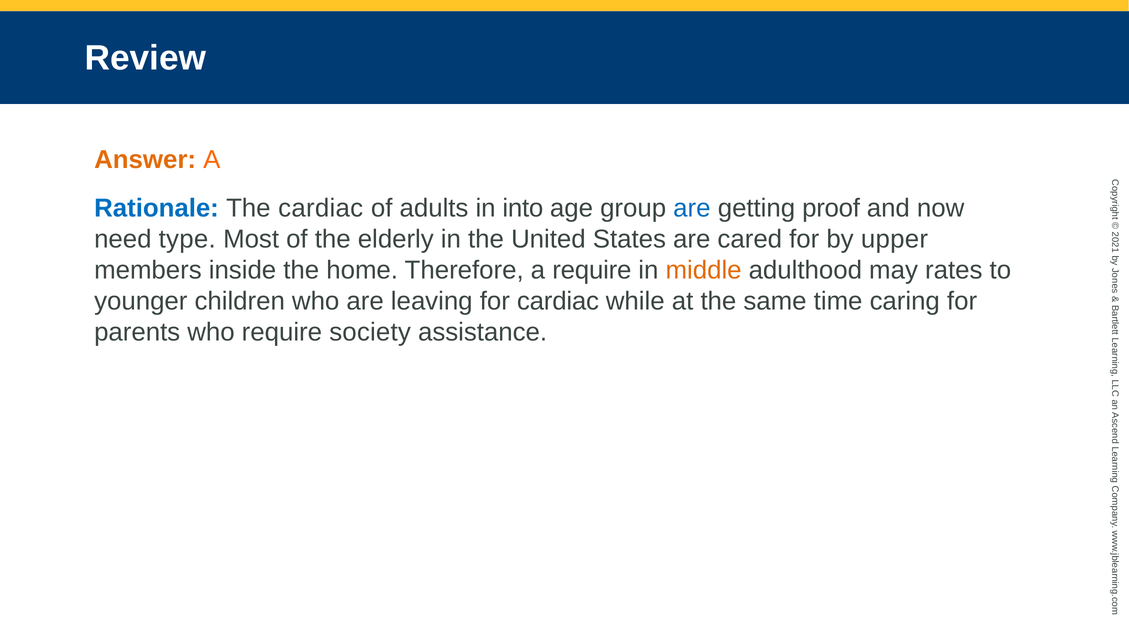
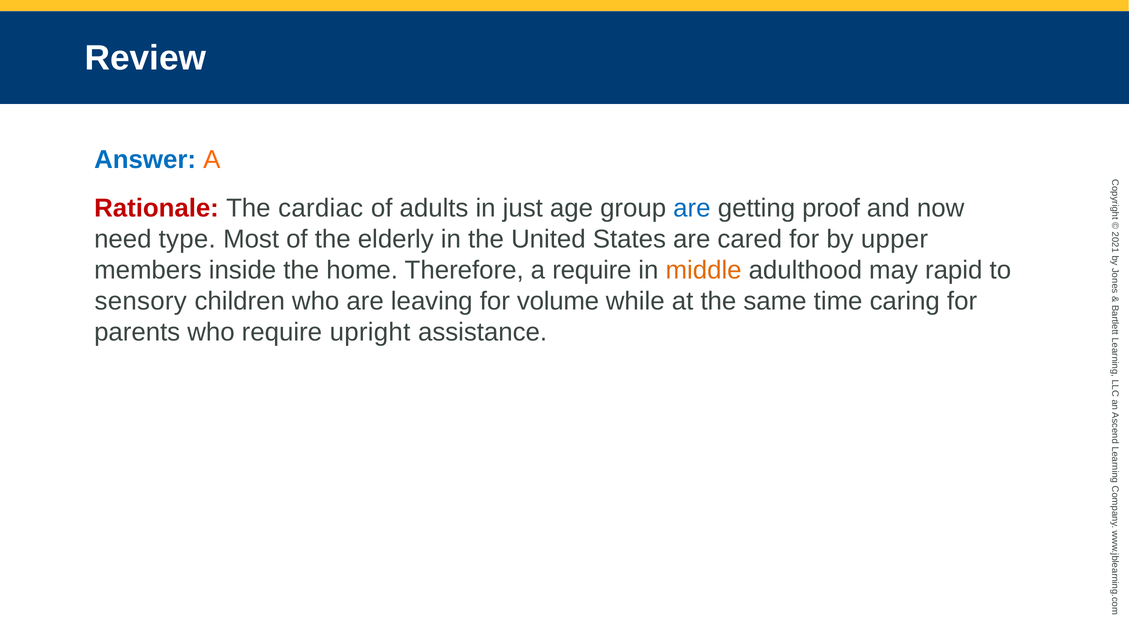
Answer colour: orange -> blue (145, 160)
Rationale colour: blue -> red (157, 208)
into: into -> just (523, 208)
rates: rates -> rapid (954, 270)
younger: younger -> sensory (141, 301)
for cardiac: cardiac -> volume (558, 301)
society: society -> upright (370, 332)
